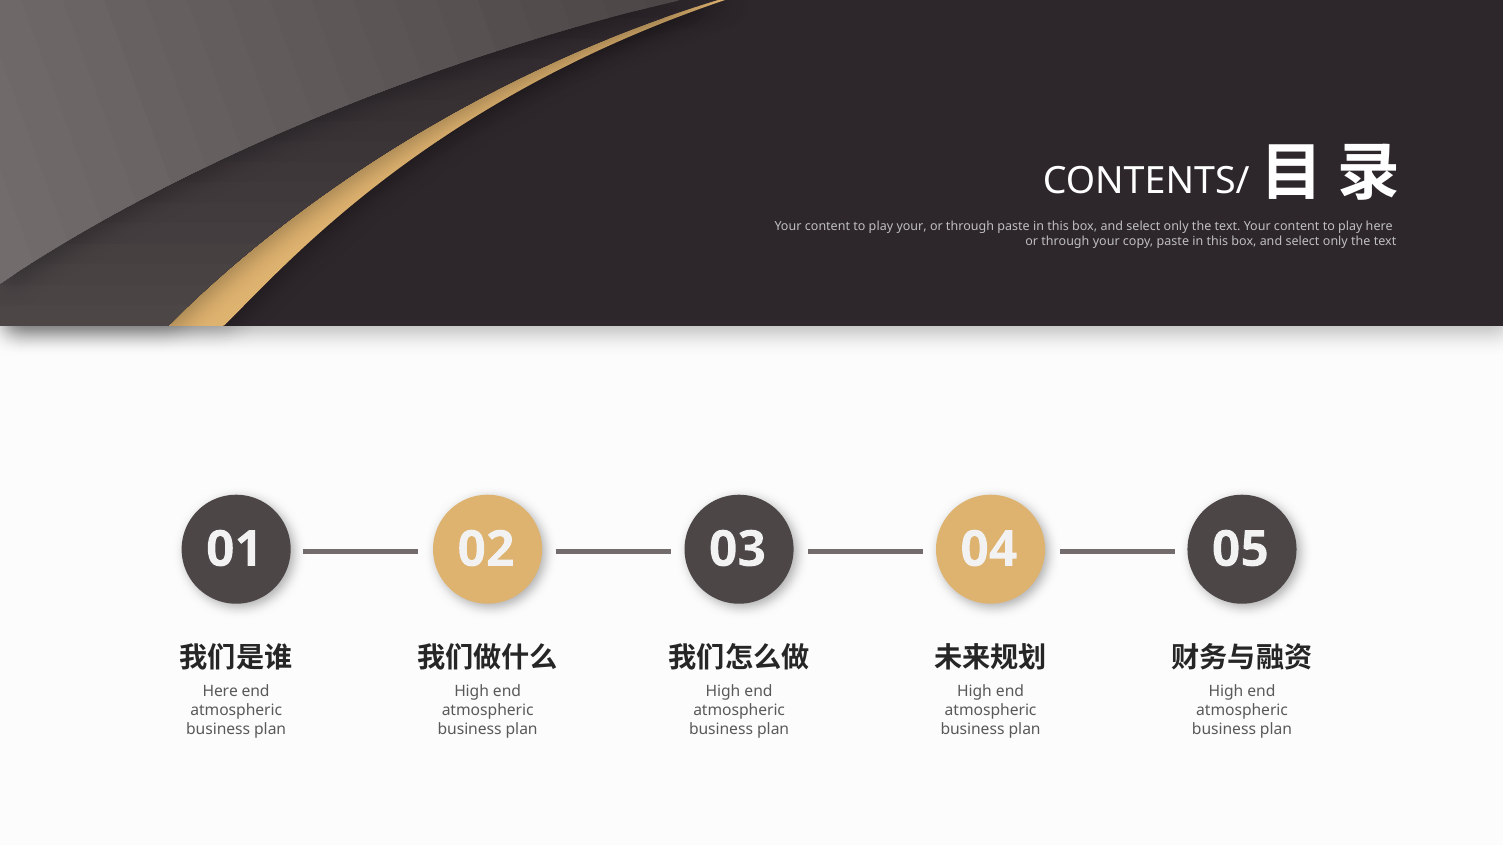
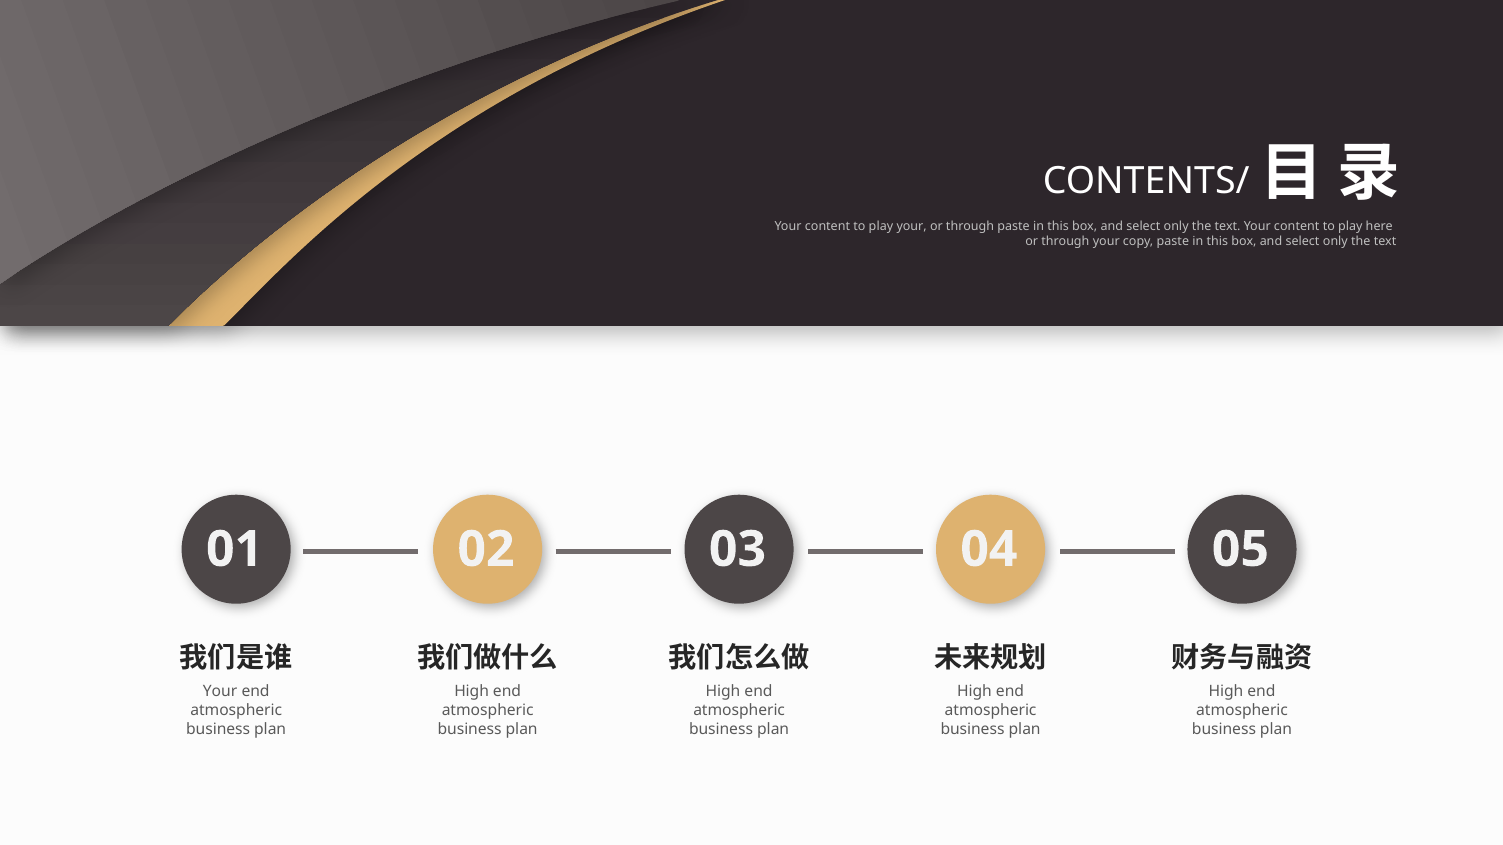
Here: Here -> Your (220, 692)
